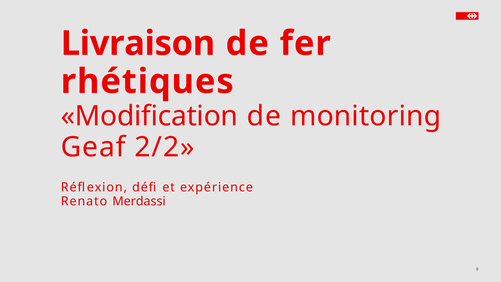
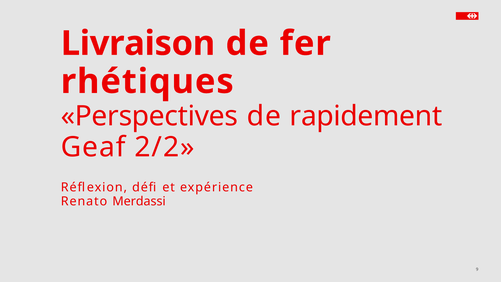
Modification: Modification -> Perspectives (149, 116)
monitoring: monitoring -> rapidement (366, 116)
